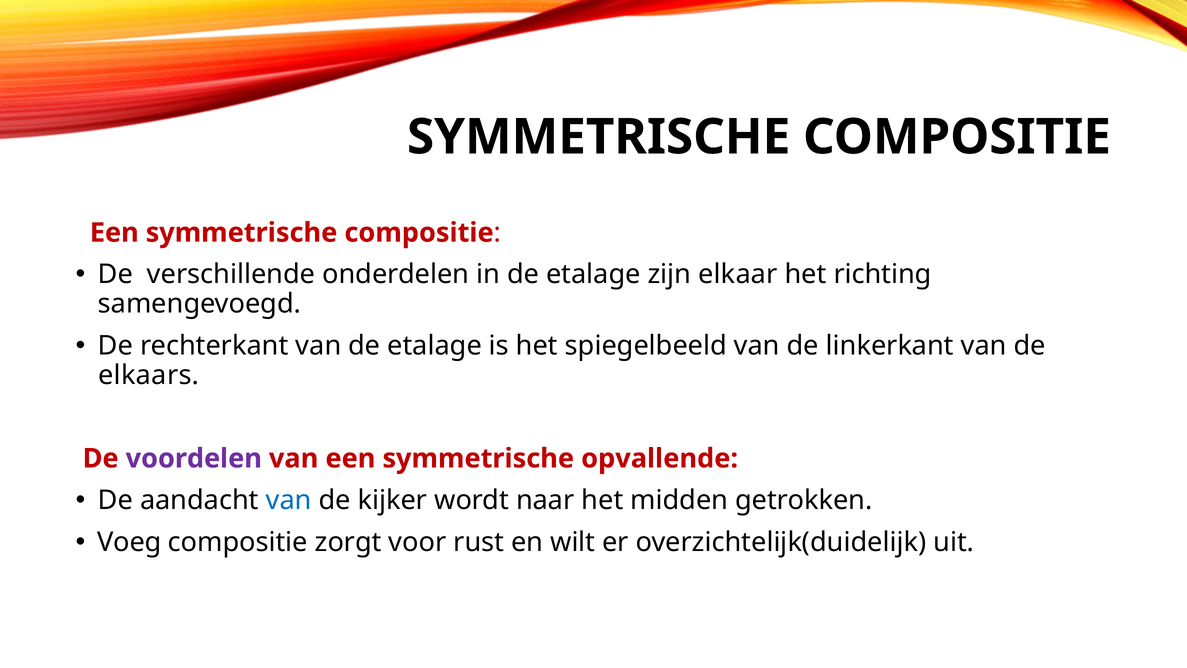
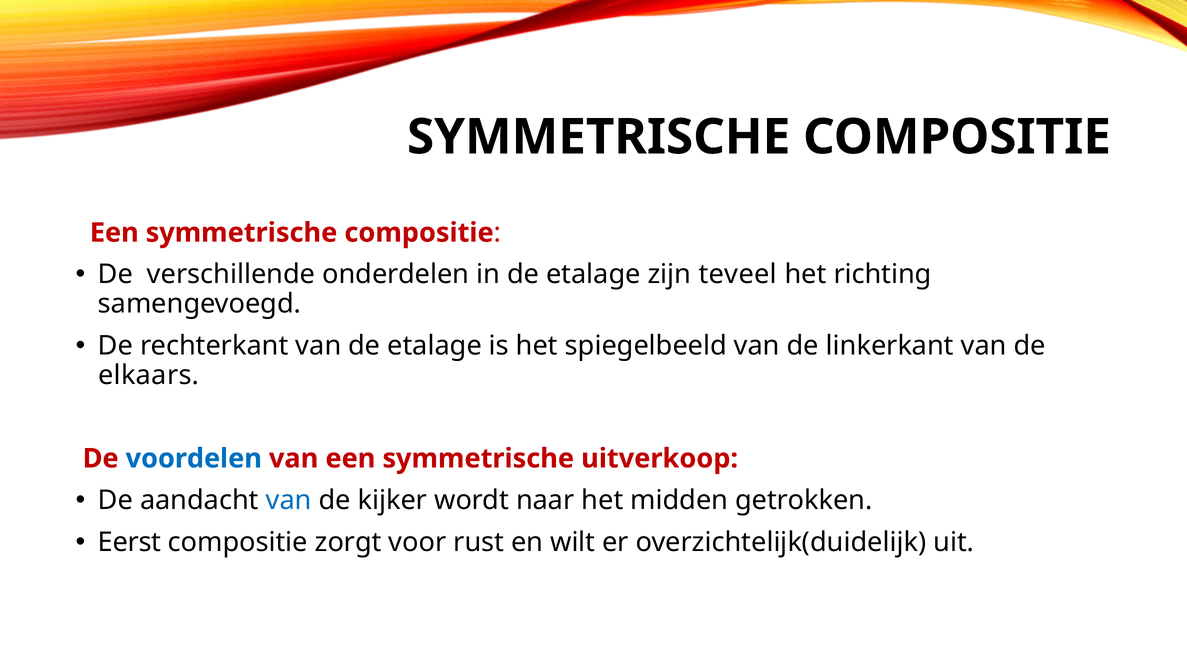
elkaar: elkaar -> teveel (738, 274)
voordelen colour: purple -> blue (194, 458)
opvallende: opvallende -> uitverkoop (660, 458)
Voeg: Voeg -> Eerst (129, 542)
